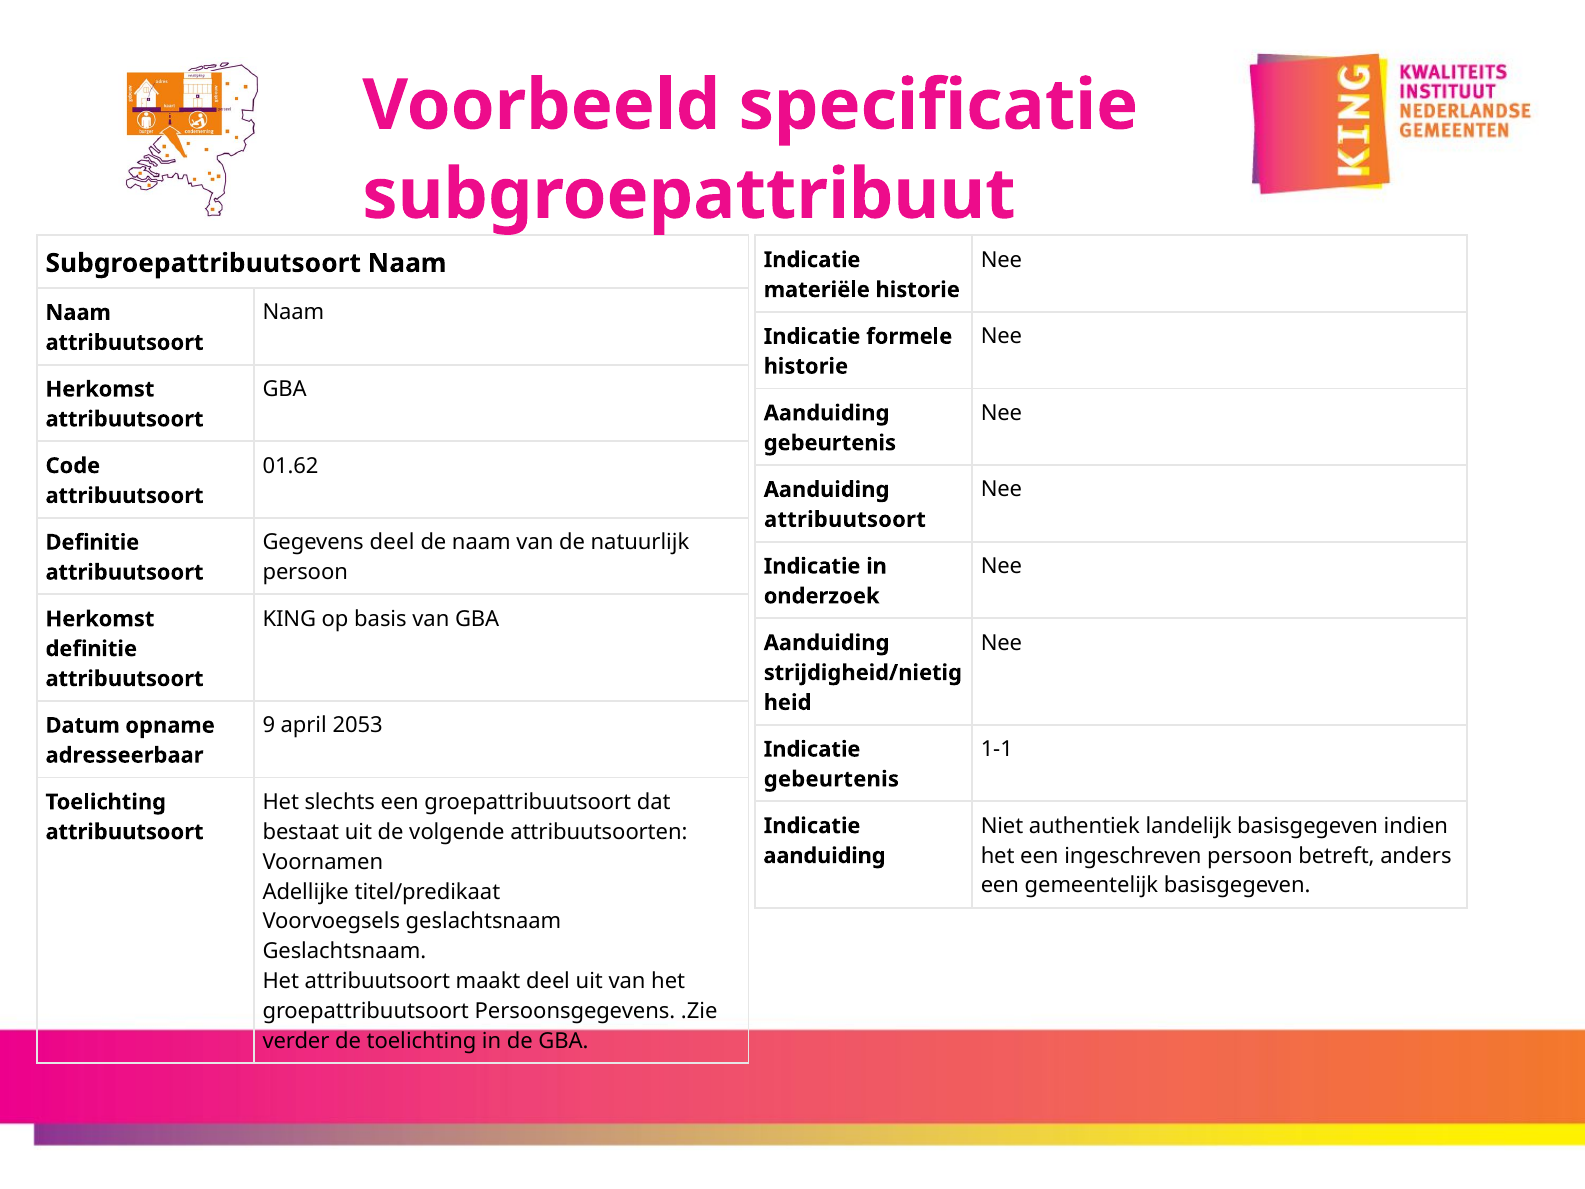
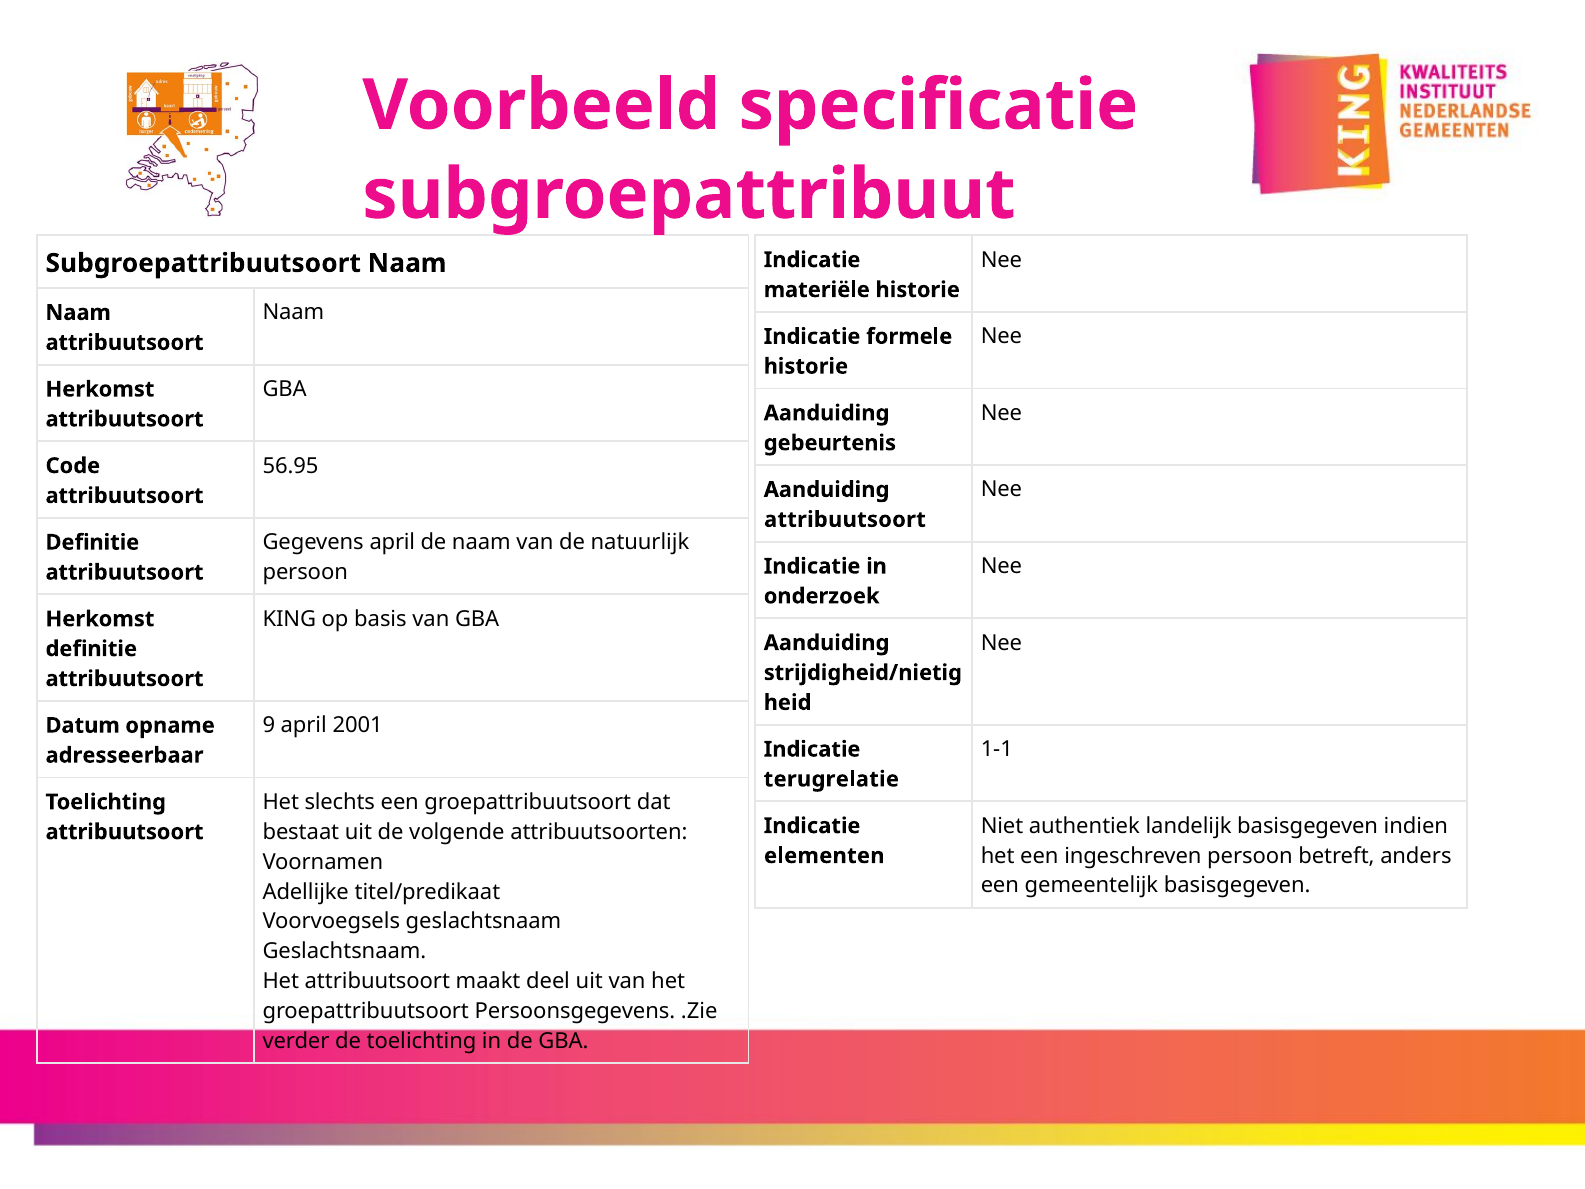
01.62: 01.62 -> 56.95 (291, 466)
Gegevens deel: deel -> april (392, 542)
2053: 2053 -> 2001 (358, 725)
gebeurtenis: gebeurtenis -> terugrelatie (831, 779)
aanduiding: aanduiding -> elementen (824, 856)
